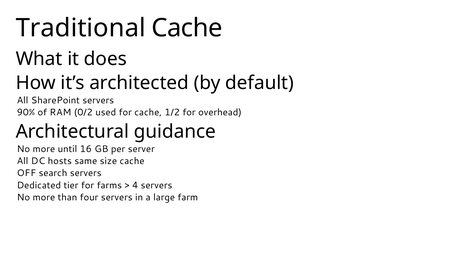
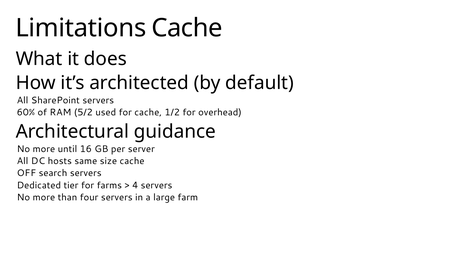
Traditional: Traditional -> Limitations (81, 28)
90%: 90% -> 60% (26, 112)
0/2: 0/2 -> 5/2 (83, 112)
